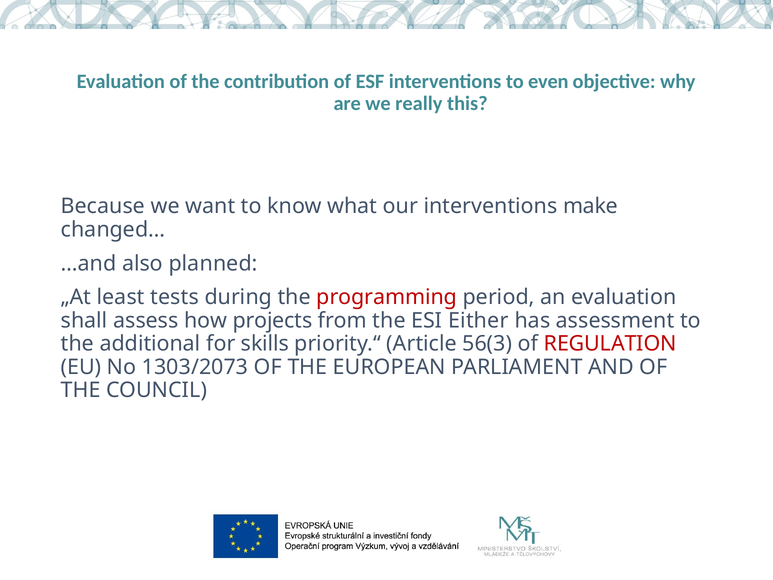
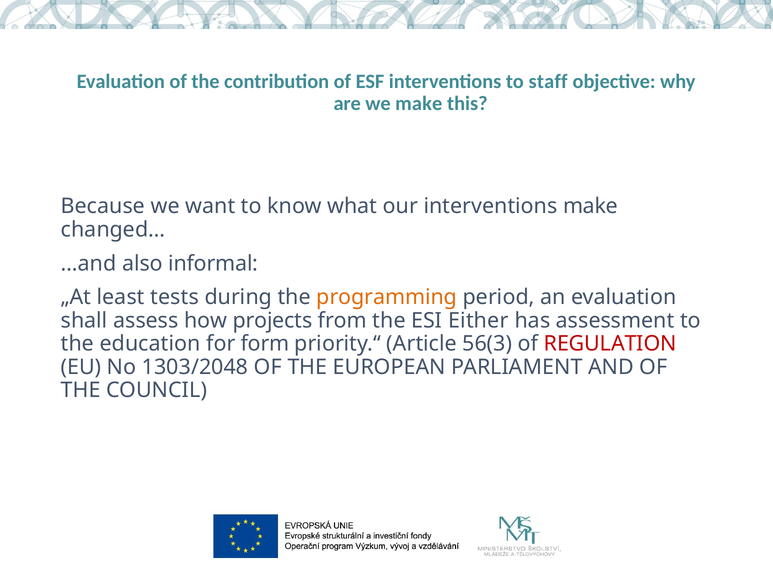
even: even -> staff (548, 82)
we really: really -> make (419, 104)
planned: planned -> informal (213, 263)
programming colour: red -> orange (387, 297)
additional: additional -> education (150, 344)
skills: skills -> form (265, 344)
1303/2073: 1303/2073 -> 1303/2048 (195, 367)
